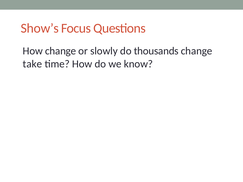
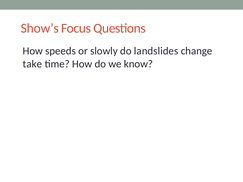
How change: change -> speeds (61, 51)
thousands: thousands -> landslides (156, 51)
